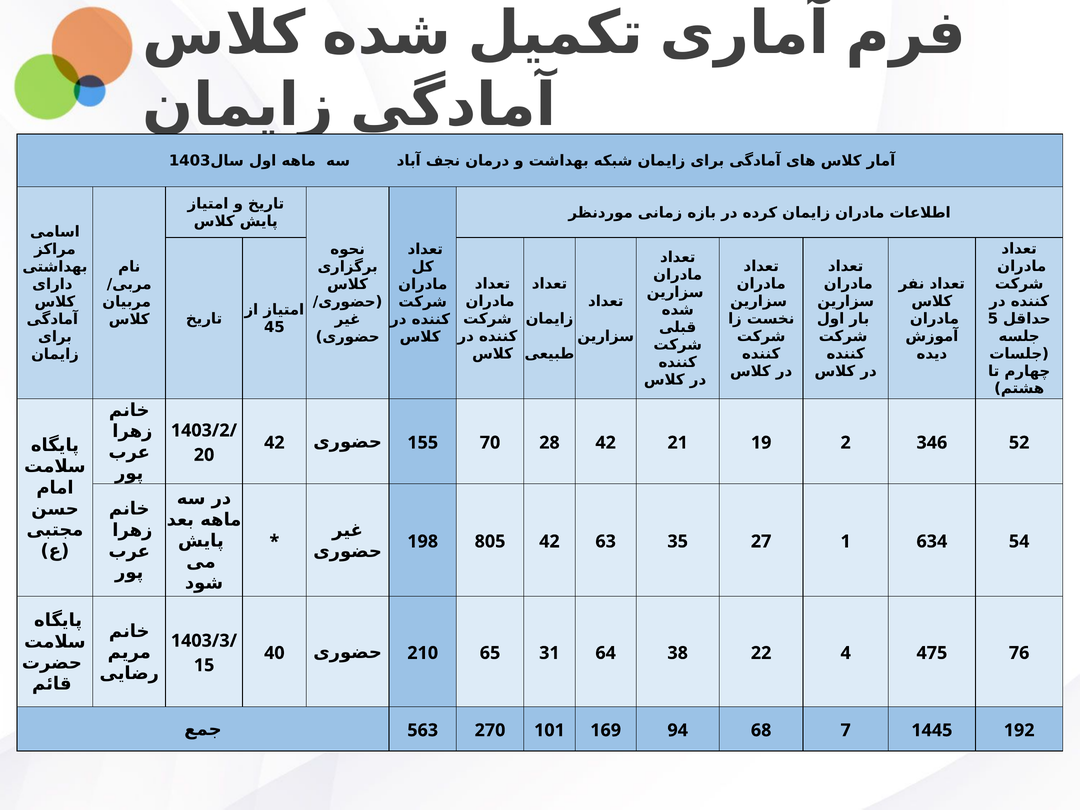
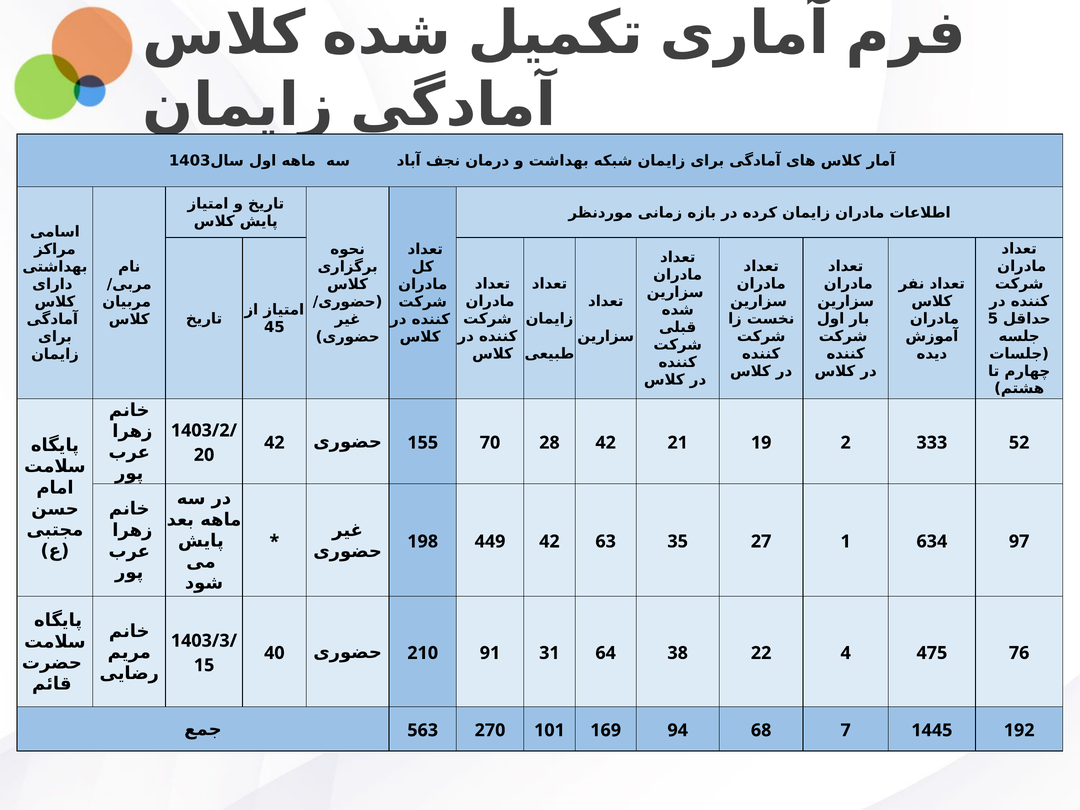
346: 346 -> 333 (932, 443)
805: 805 -> 449 (490, 541)
54: 54 -> 97 (1019, 541)
65: 65 -> 91 (490, 653)
